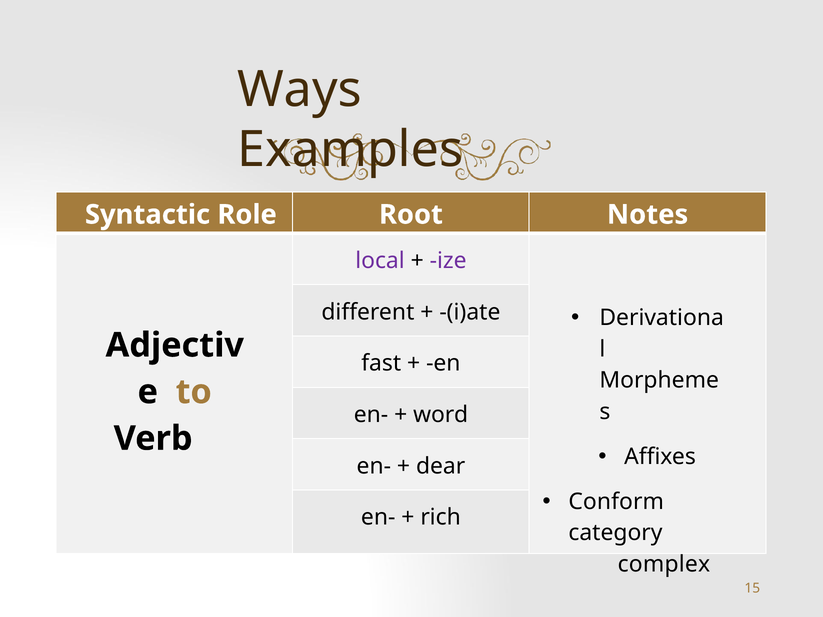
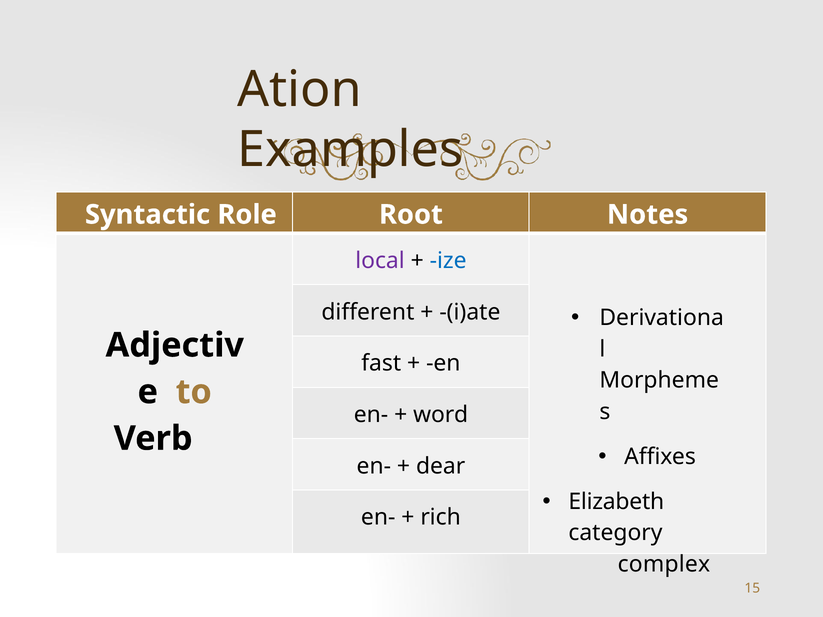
Ways: Ways -> Ation (299, 89)
ize colour: purple -> blue (448, 261)
Conform: Conform -> Elizabeth (616, 502)
